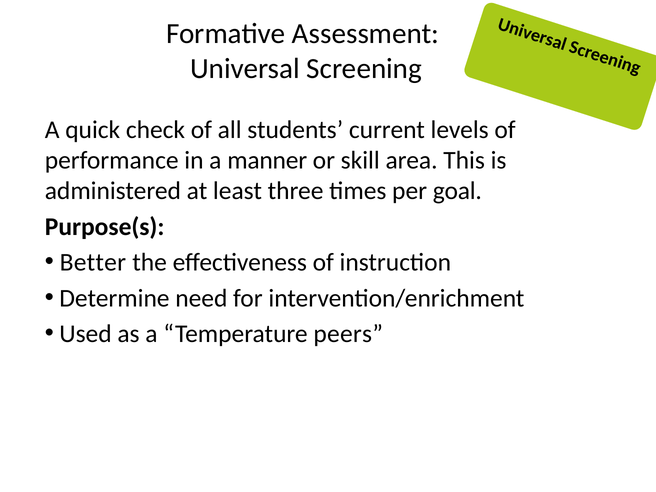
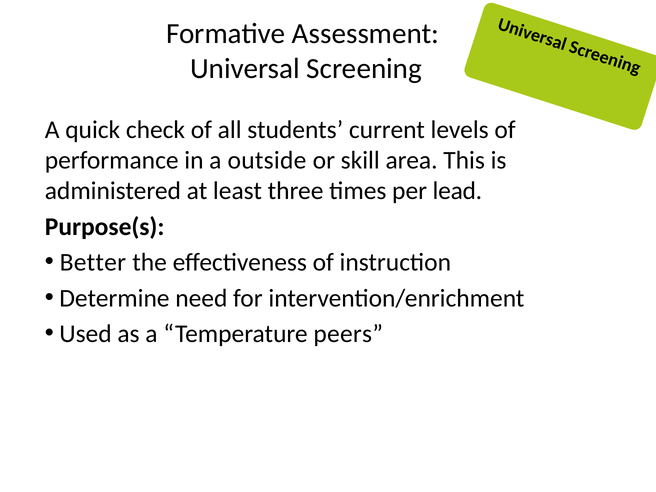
manner: manner -> outside (267, 160)
goal: goal -> lead (457, 191)
